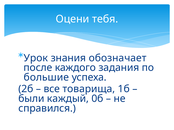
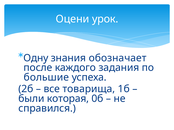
тебя: тебя -> урок (105, 19)
Урок: Урок -> Одну (36, 58)
каждый: каждый -> которая (68, 99)
